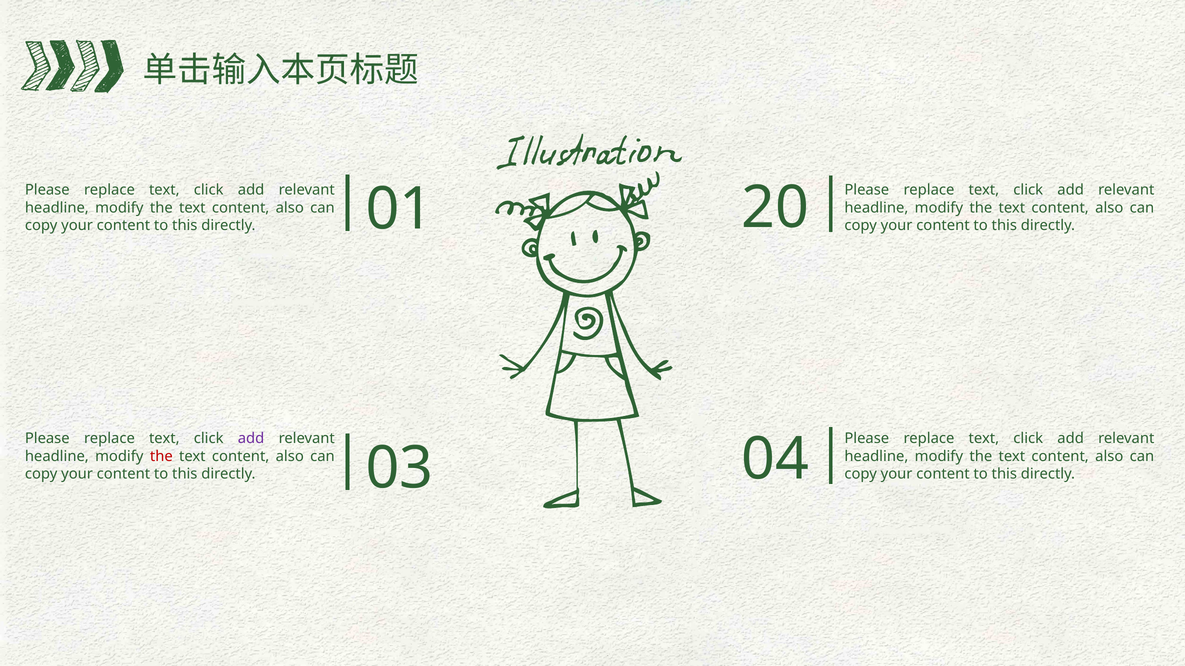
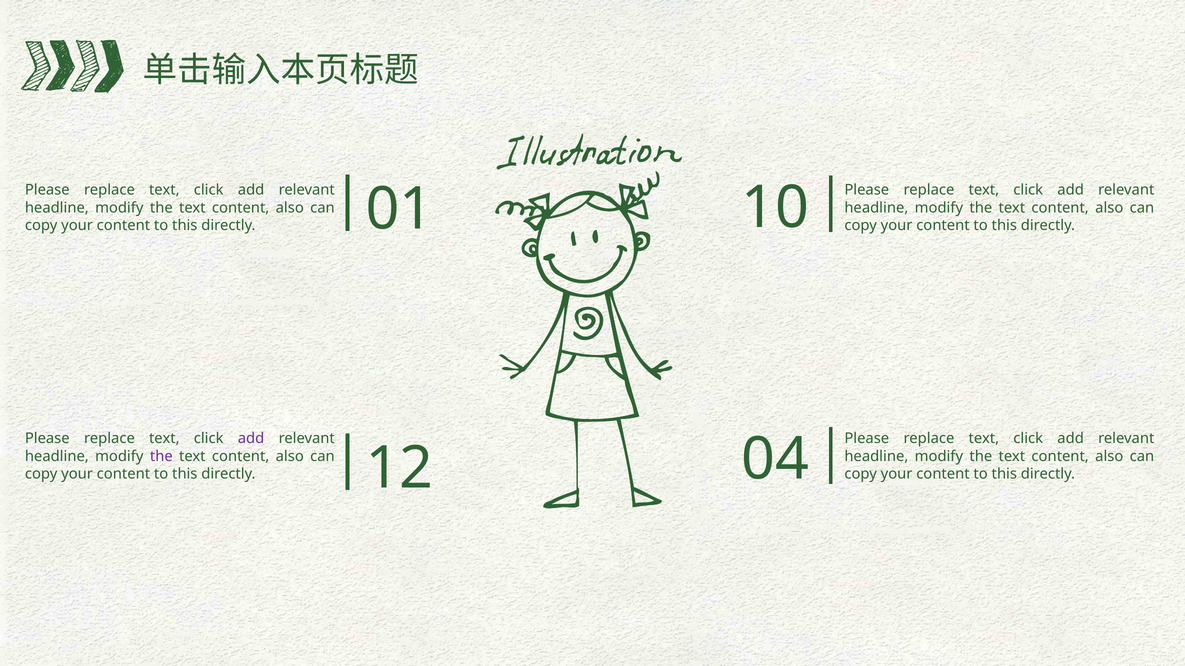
20: 20 -> 10 (775, 208)
the colour: red -> purple (161, 457)
03: 03 -> 12 (399, 469)
